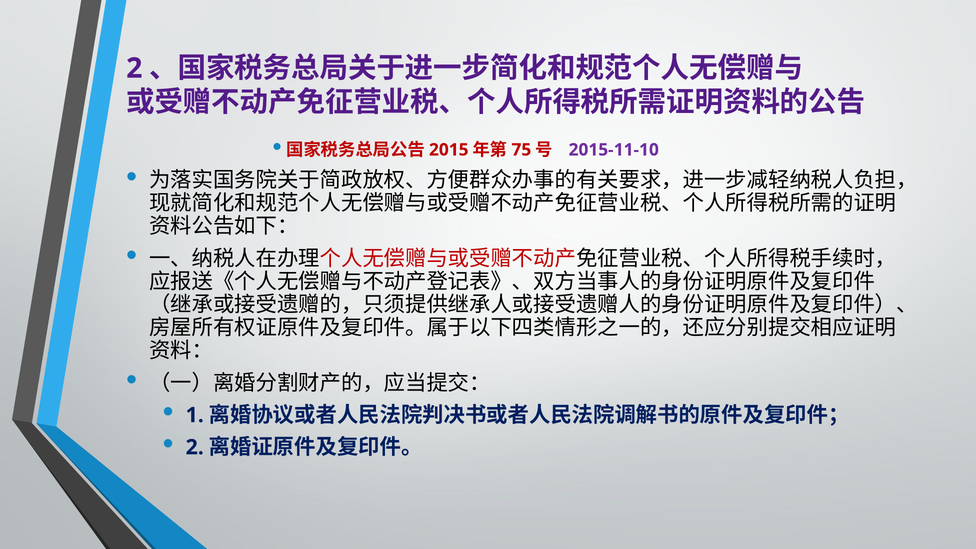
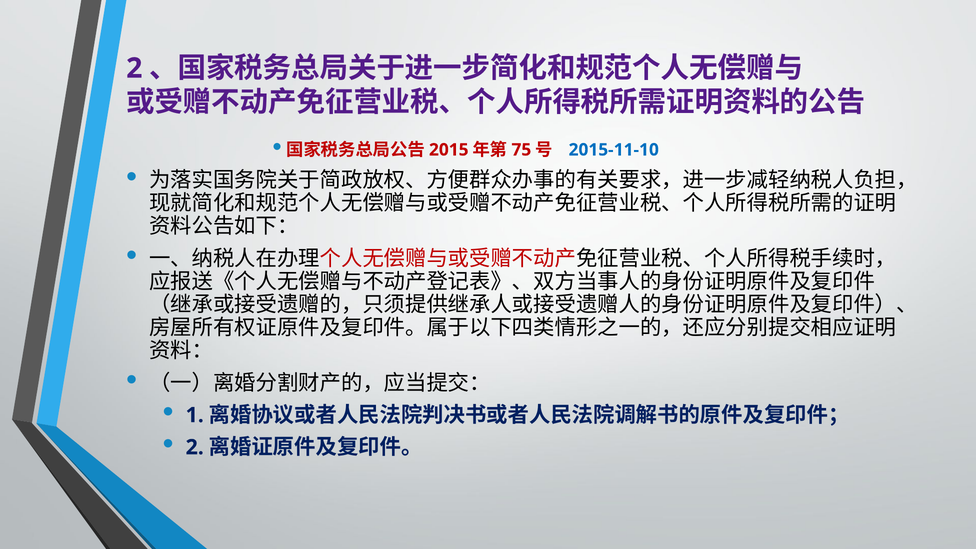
2015-11-10 colour: purple -> blue (614, 150)
